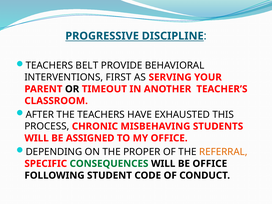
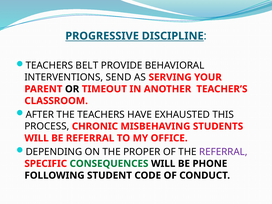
FIRST: FIRST -> SEND (119, 77)
BE ASSIGNED: ASSIGNED -> REFERRAL (90, 138)
REFERRAL colour: orange -> purple (223, 152)
BE OFFICE: OFFICE -> PHONE (210, 164)
